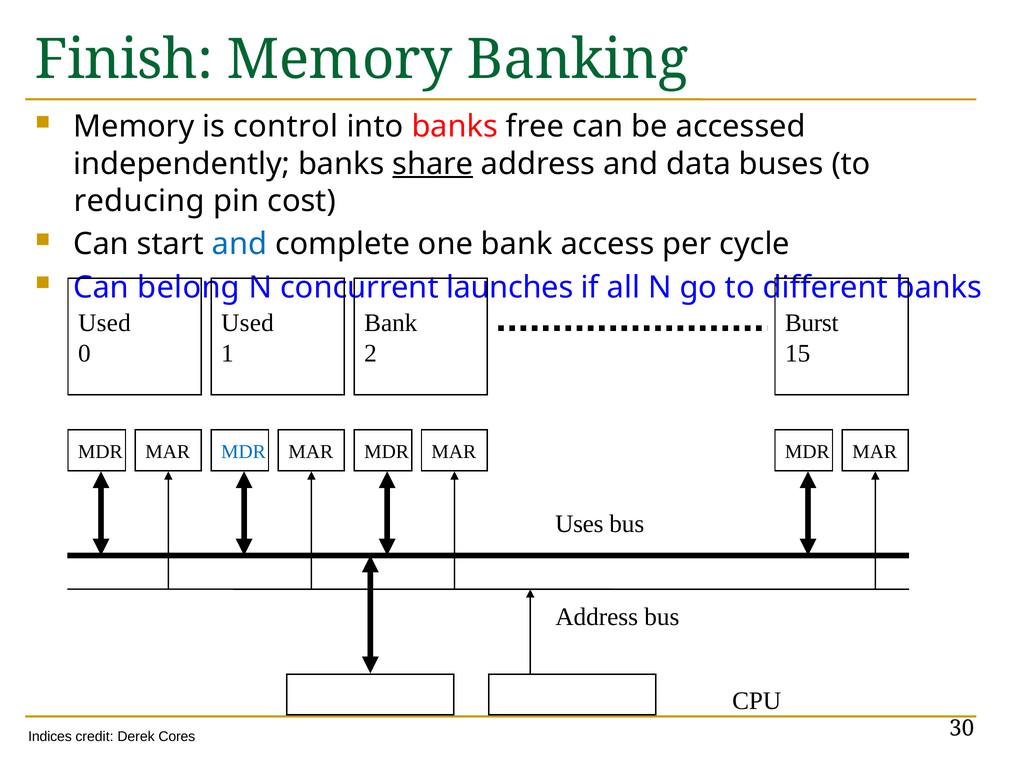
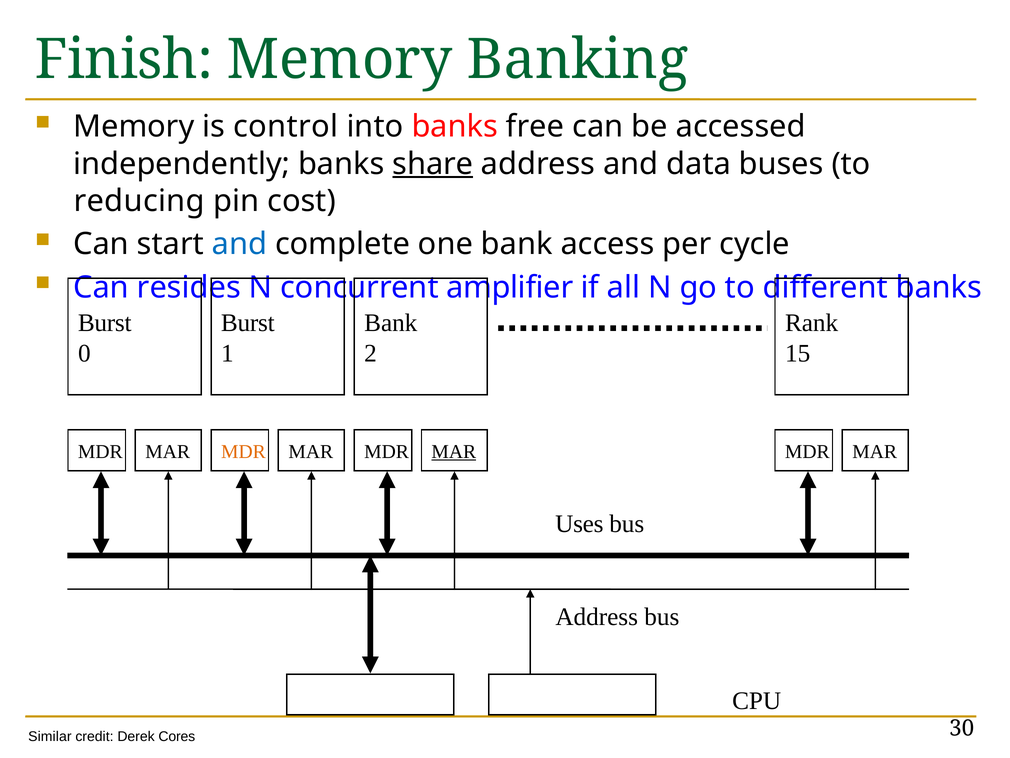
belong: belong -> resides (189, 287)
launches: launches -> amplifier (510, 287)
Used: Used -> Burst (105, 323)
Used: Used -> Burst (248, 323)
Burst: Burst -> Rank (812, 323)
MDR colour: blue -> orange (243, 451)
MAR underline: none -> present (454, 451)
Indices: Indices -> Similar (50, 736)
